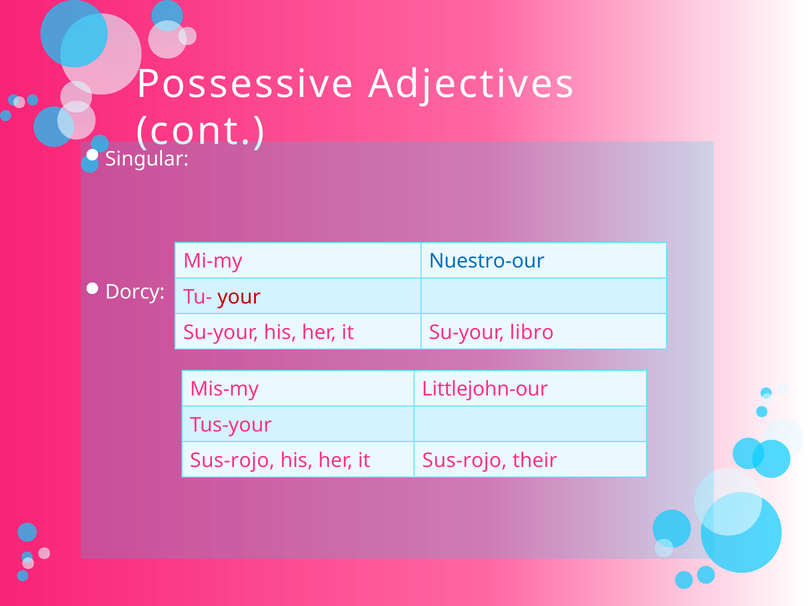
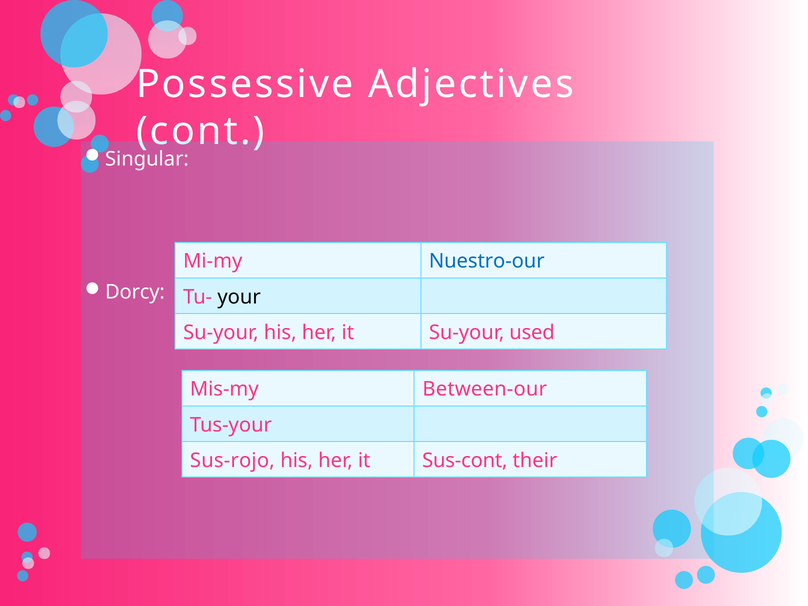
your colour: red -> black (239, 297)
libro: libro -> used (532, 333)
Littlejohn-our: Littlejohn-our -> Between-our (485, 389)
it Sus-rojo: Sus-rojo -> Sus-cont (465, 460)
